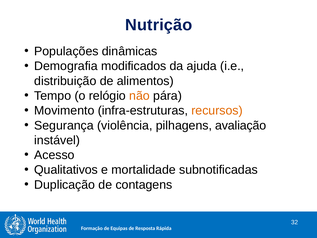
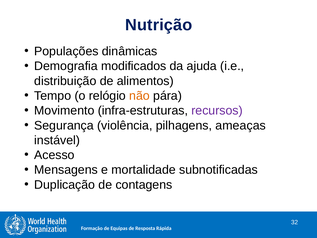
recursos colour: orange -> purple (217, 111)
avaliação: avaliação -> ameaças (241, 125)
Qualitativos: Qualitativos -> Mensagens (66, 170)
